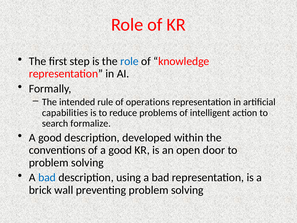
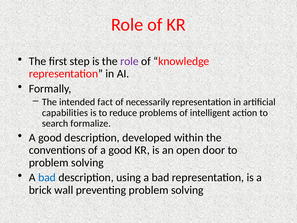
role colour: blue -> purple (129, 61)
rule: rule -> fact (105, 102)
operations: operations -> necessarily (148, 102)
